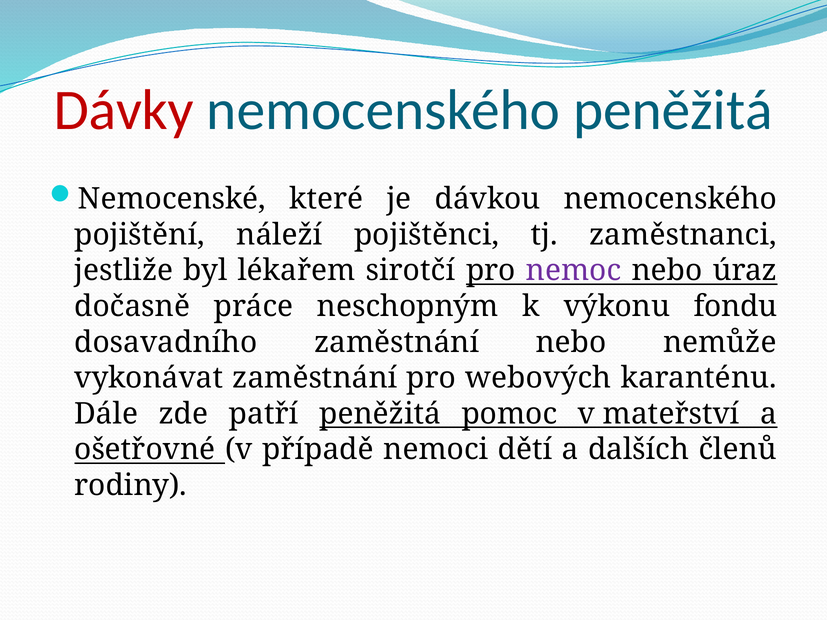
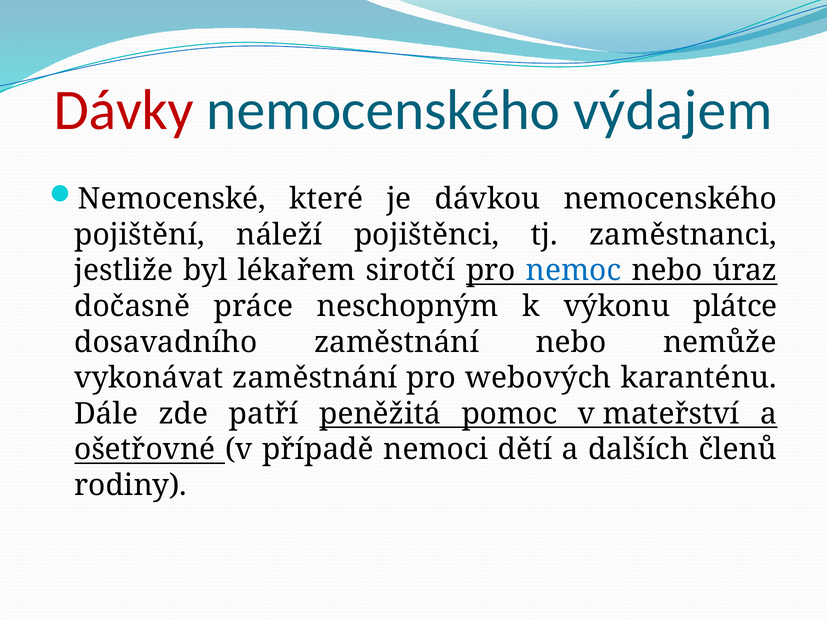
nemocenského peněžitá: peněžitá -> výdajem (673, 110)
nemoc colour: purple -> blue (574, 271)
fondu: fondu -> plátce (735, 307)
